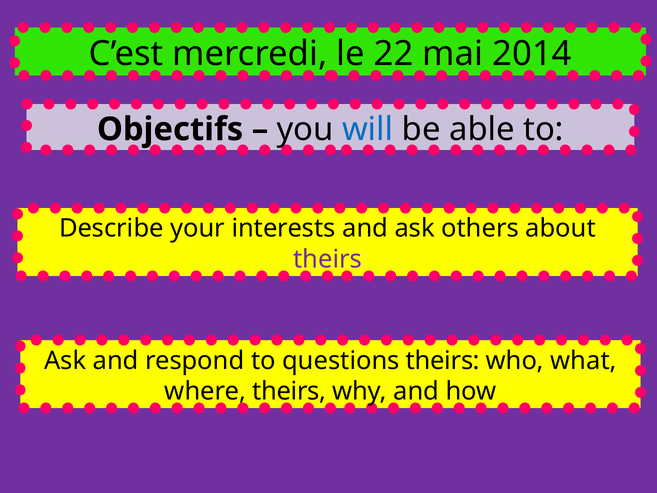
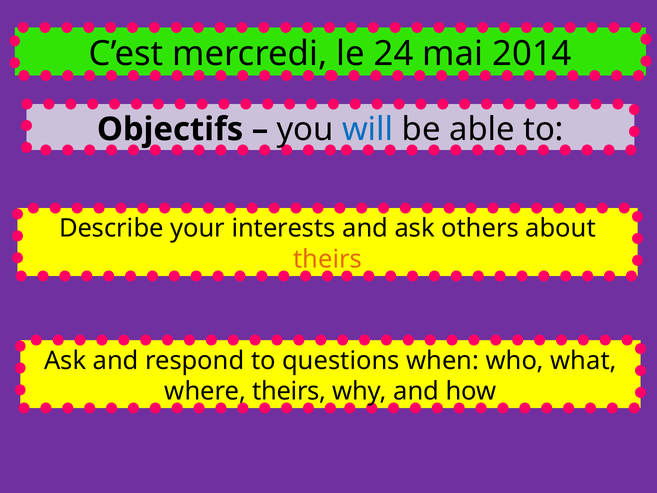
22: 22 -> 24 (394, 54)
theirs colour: purple -> orange (328, 259)
questions theirs: theirs -> when (443, 360)
